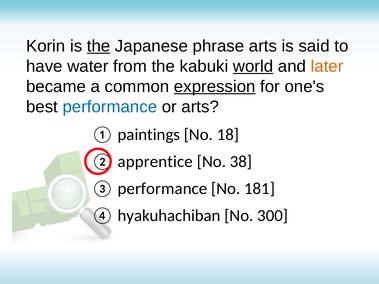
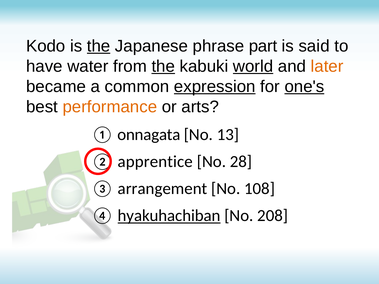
Korin: Korin -> Kodo (46, 46)
phrase arts: arts -> part (263, 46)
the underline: none -> present (163, 66)
one's underline: none -> present (304, 87)
performance colour: blue -> orange (110, 107)
paintings: paintings -> onnagata (149, 135)
18: 18 -> 13 (228, 135)
38: 38 -> 28 (241, 162)
③ performance: performance -> arrangement (163, 189)
181: 181 -> 108 (260, 189)
hyakuhachiban underline: none -> present (169, 216)
300: 300 -> 208 (273, 216)
